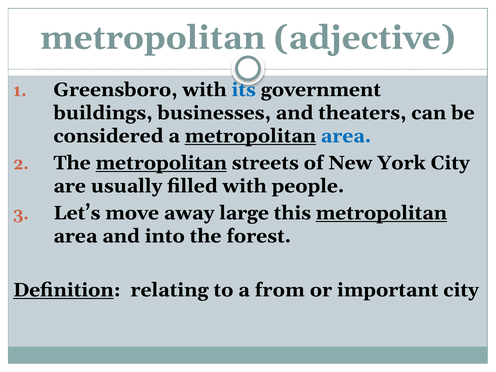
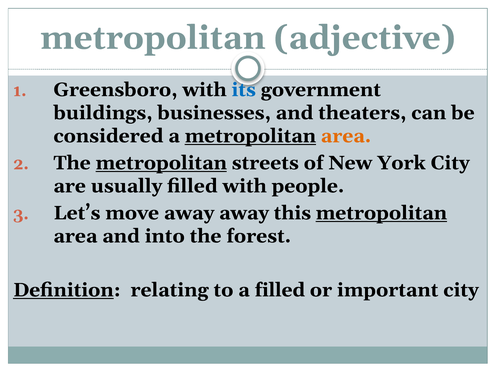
area colour: blue -> orange (346, 136)
away large: large -> away (244, 213)
a from: from -> filled (280, 290)
